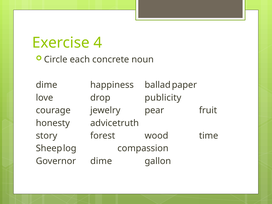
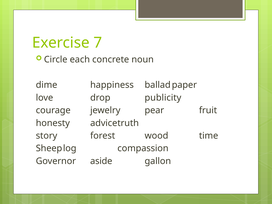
4: 4 -> 7 (98, 43)
Governor dime: dime -> aside (101, 161)
